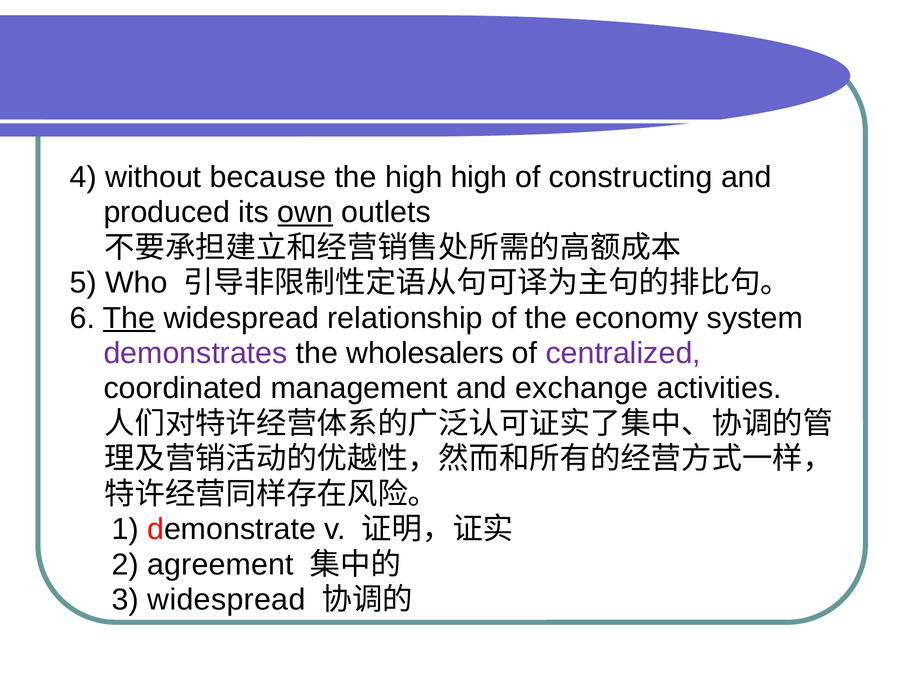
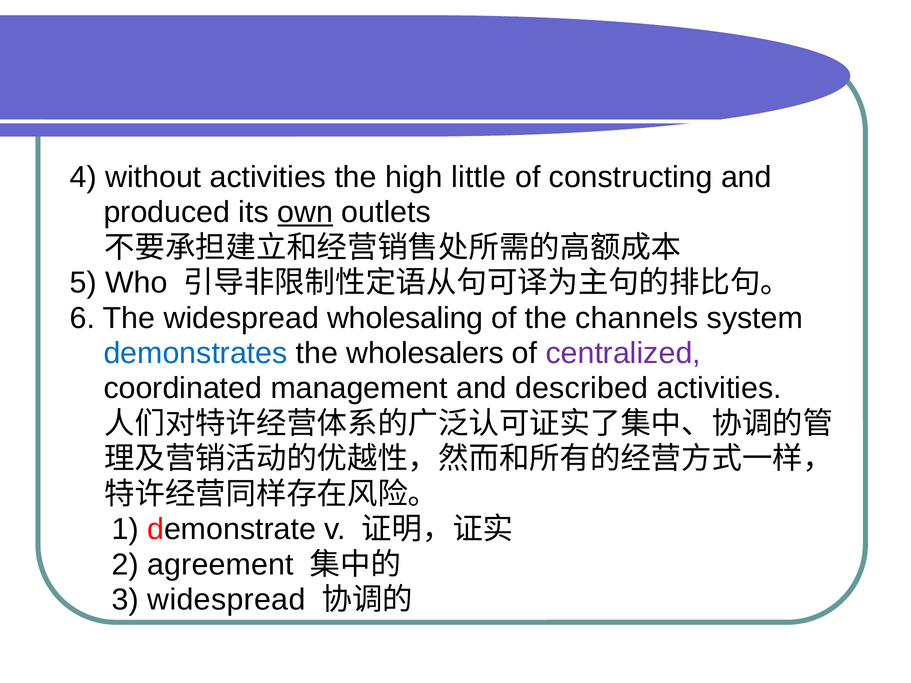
without because: because -> activities (268, 177)
high high: high -> little (479, 177)
The underline: present -> none (129, 318)
relationship: relationship -> wholesaling (405, 318)
economy: economy -> channels (637, 318)
demonstrates colour: purple -> blue (195, 353)
exchange: exchange -> described (582, 389)
